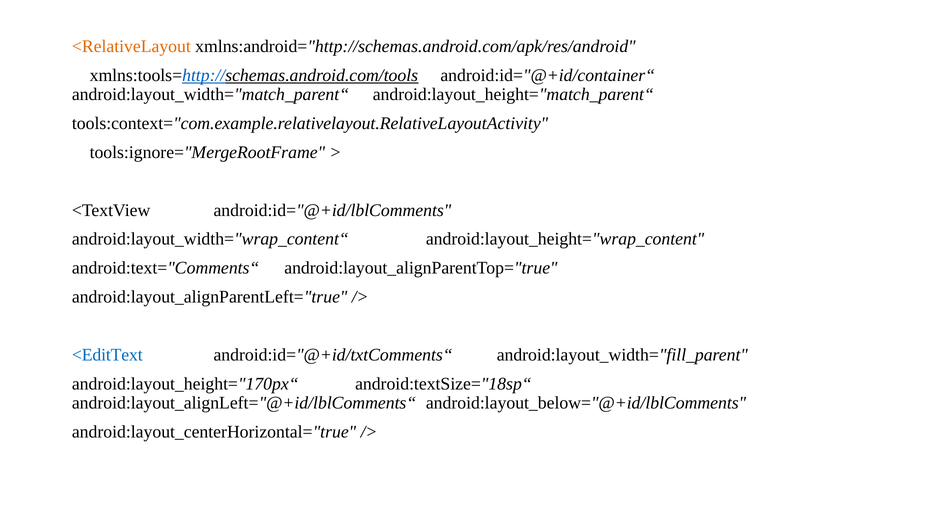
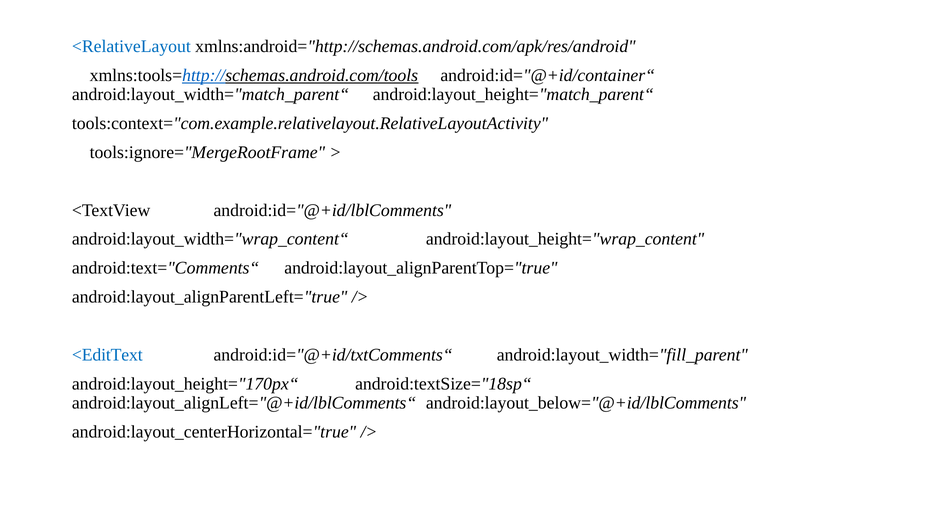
<RelativeLayout colour: orange -> blue (131, 46)
